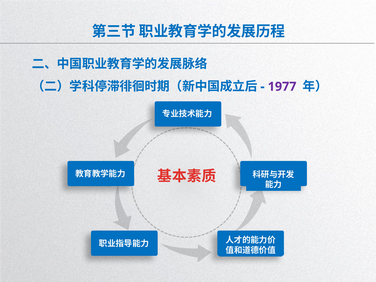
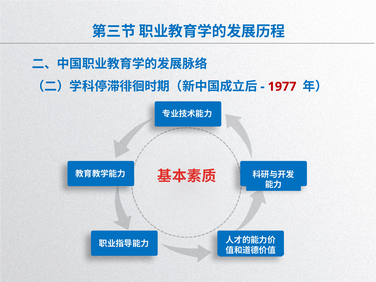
1977 colour: purple -> red (282, 87)
